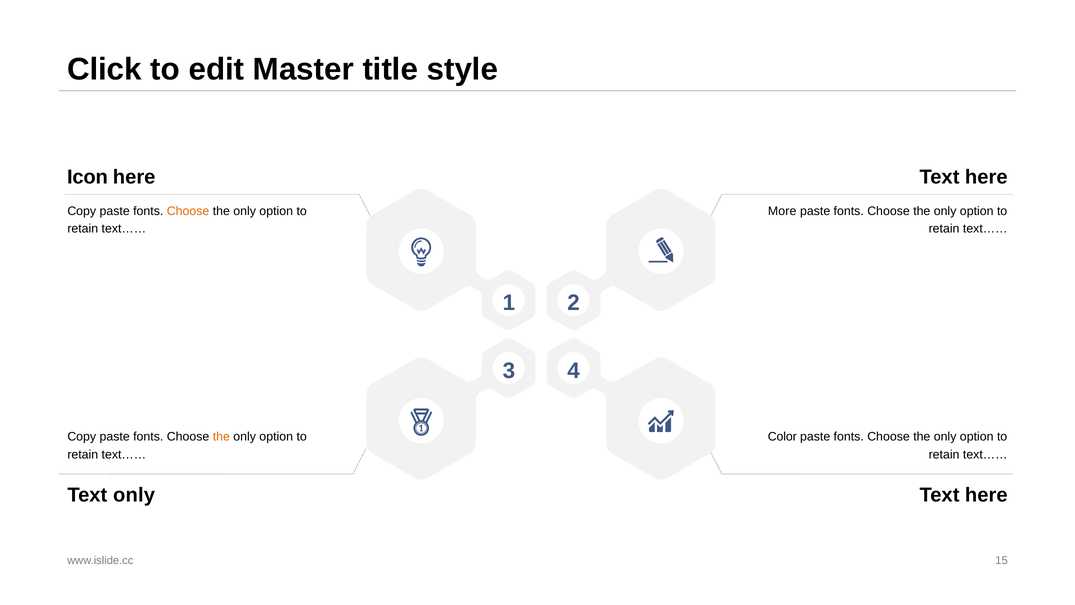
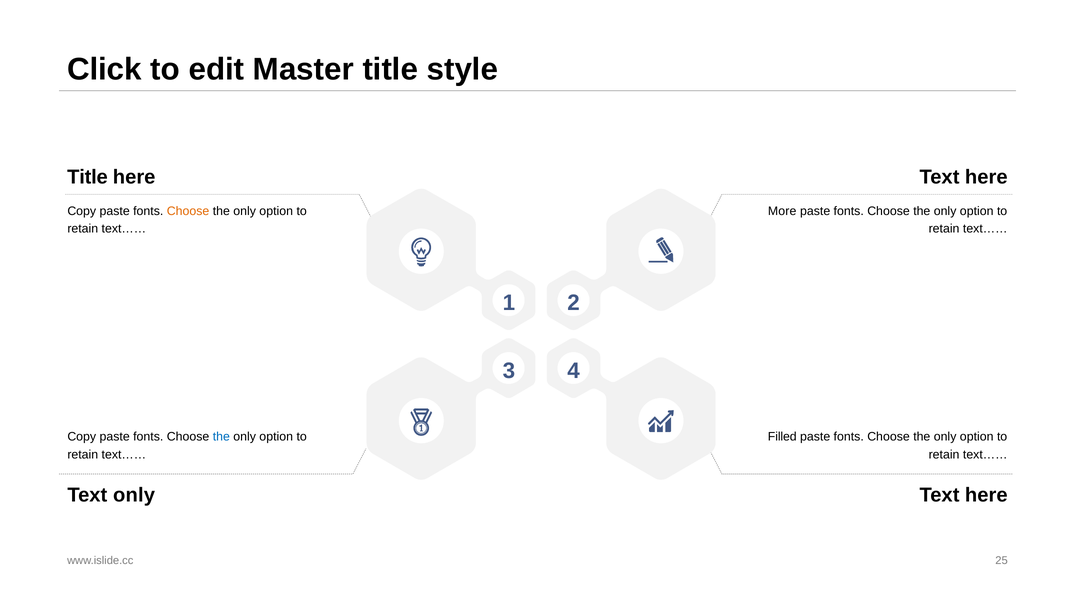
Icon: Icon -> Title (87, 177)
the colour: orange -> blue (221, 437)
Color: Color -> Filled (782, 437)
15: 15 -> 25 (1002, 560)
